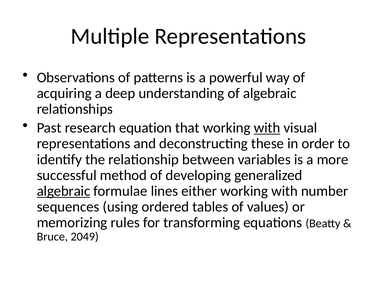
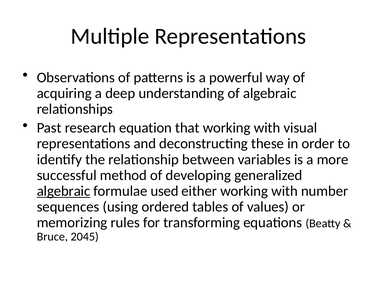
with underline: present -> none (267, 128)
lines: lines -> used (165, 192)
2049: 2049 -> 2045 (85, 237)
